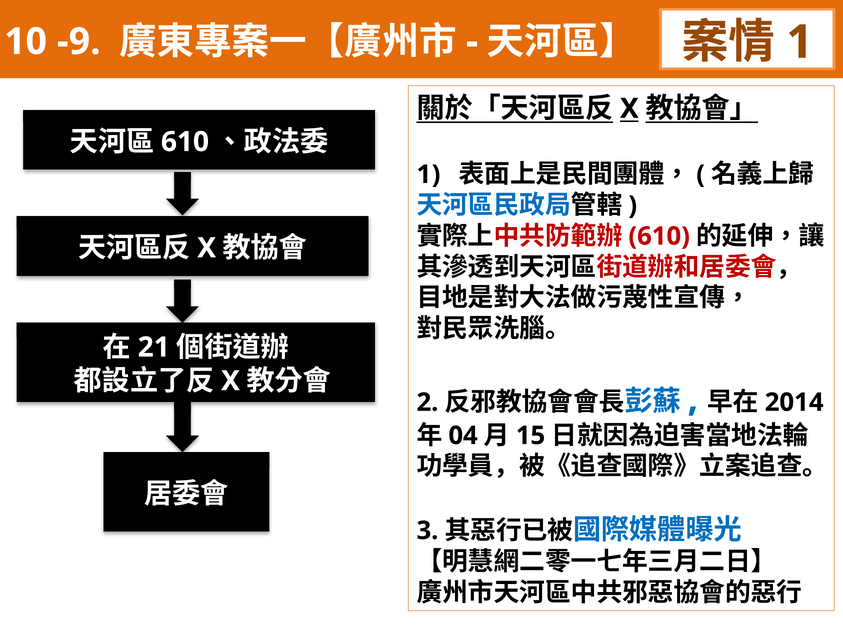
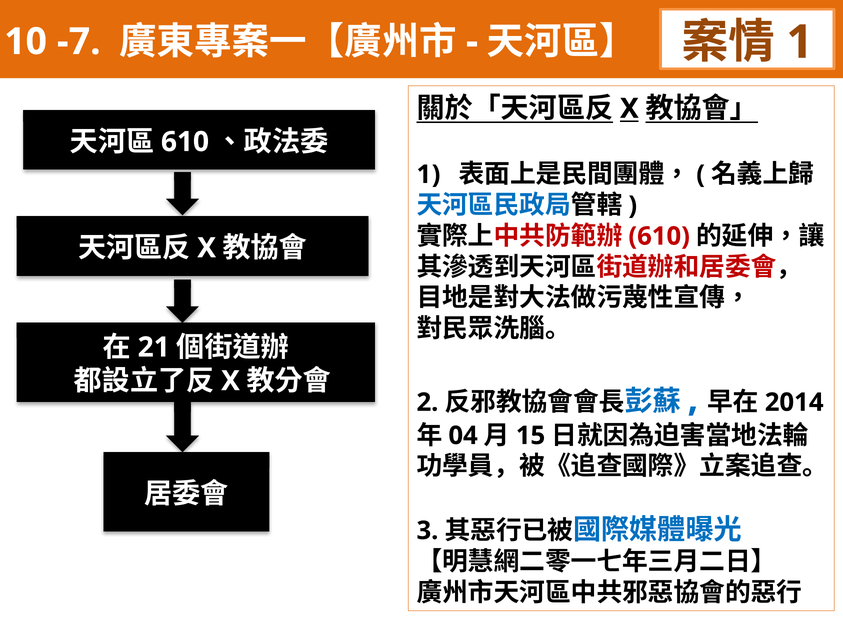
-9: -9 -> -7 (79, 42)
